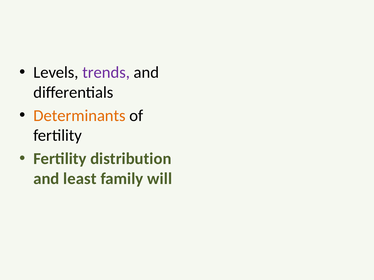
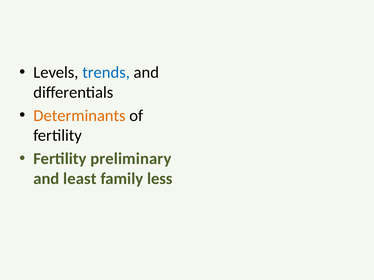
trends colour: purple -> blue (106, 73)
distribution: distribution -> preliminary (131, 159)
will: will -> less (160, 179)
